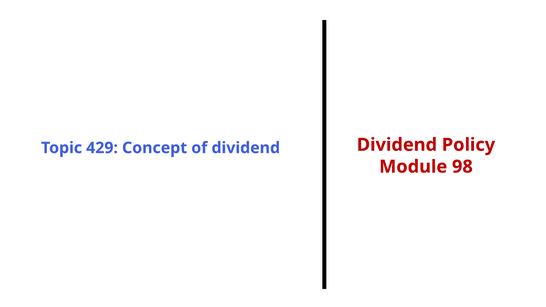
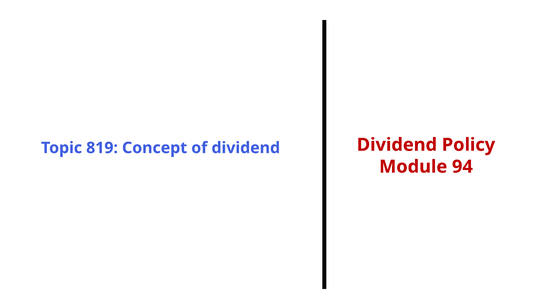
429: 429 -> 819 (102, 148)
98: 98 -> 94 (462, 167)
